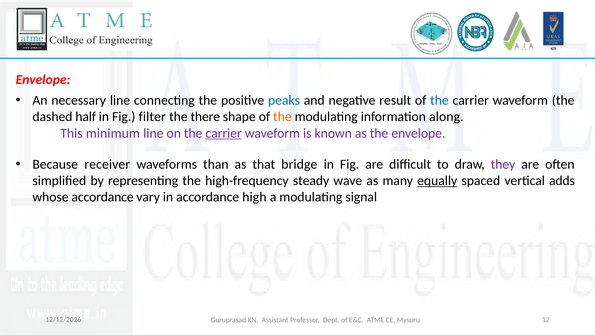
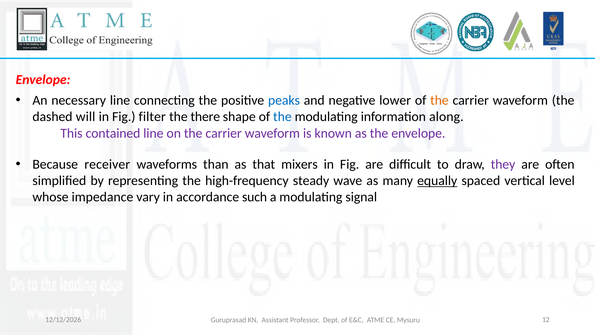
result: result -> lower (395, 100)
the colour: blue -> orange (439, 100)
half: half -> will (86, 117)
the colour: orange -> blue (282, 117)
minimum: minimum -> contained (113, 133)
carrier underline: present -> none (224, 133)
bridge: bridge -> mixers (299, 164)
adds: adds -> level (562, 181)
whose accordance: accordance -> impedance (102, 197)
high: high -> such (255, 197)
